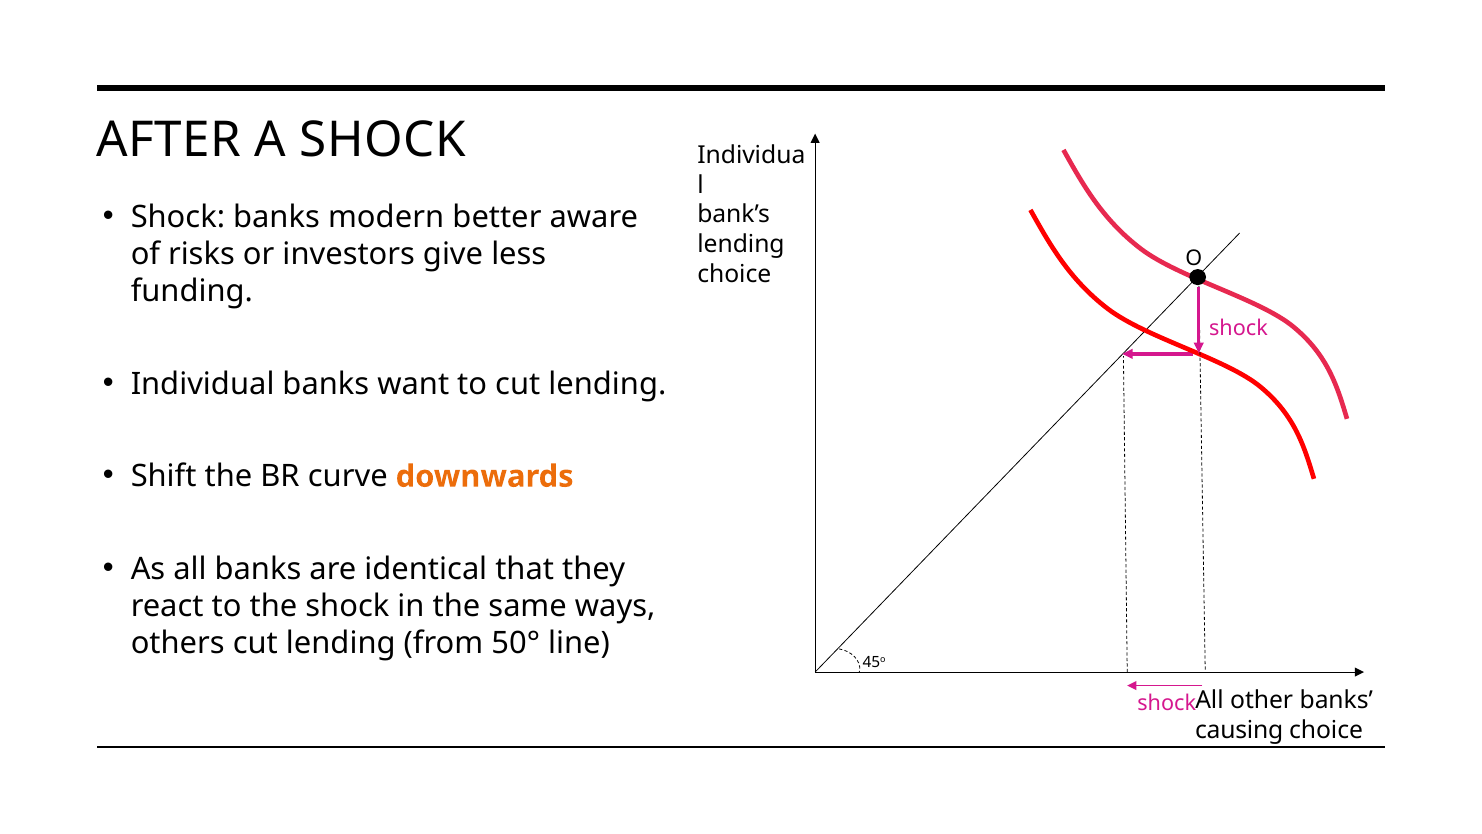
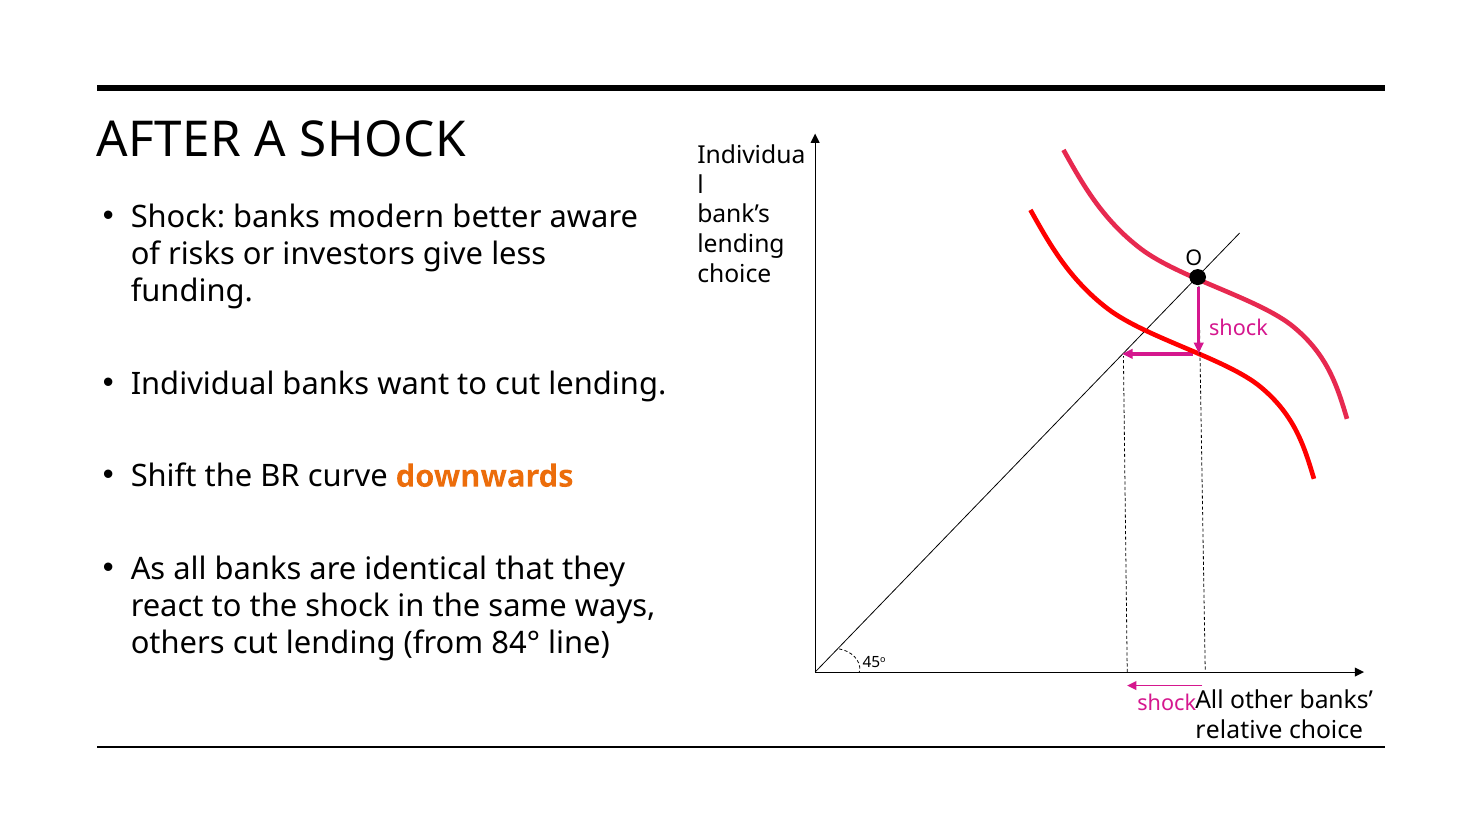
50°: 50° -> 84° (516, 643)
causing: causing -> relative (1239, 730)
